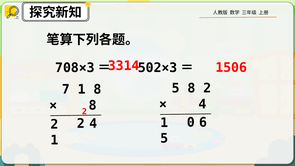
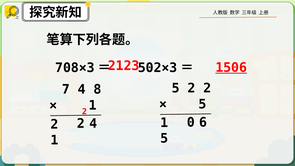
3314: 3314 -> 2123 (124, 66)
1506 underline: none -> present (231, 68)
5 8: 8 -> 2 (192, 88)
7 1: 1 -> 4 (82, 89)
4: 4 -> 5 (202, 104)
8: 8 -> 1 (93, 105)
